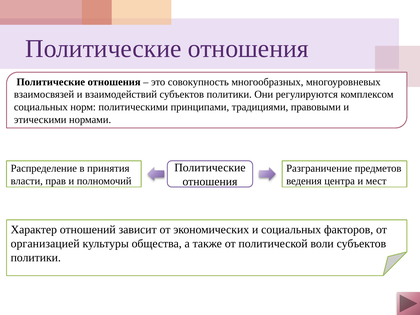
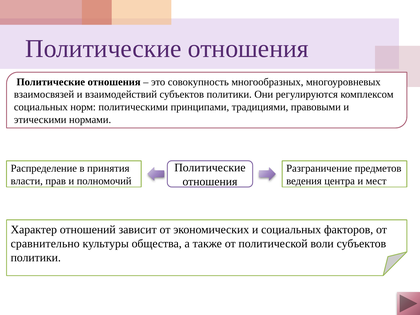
организацией: организацией -> сравнительно (45, 244)
